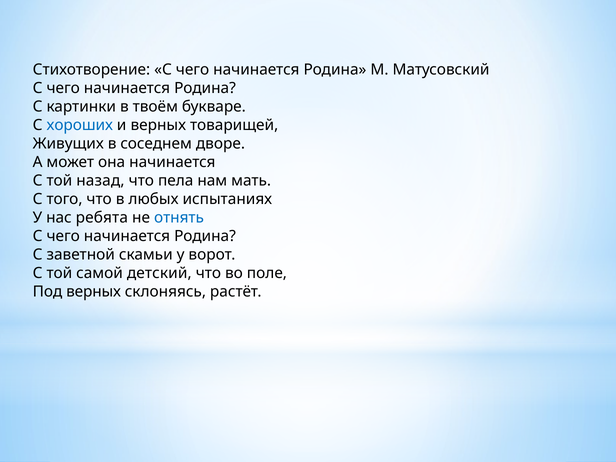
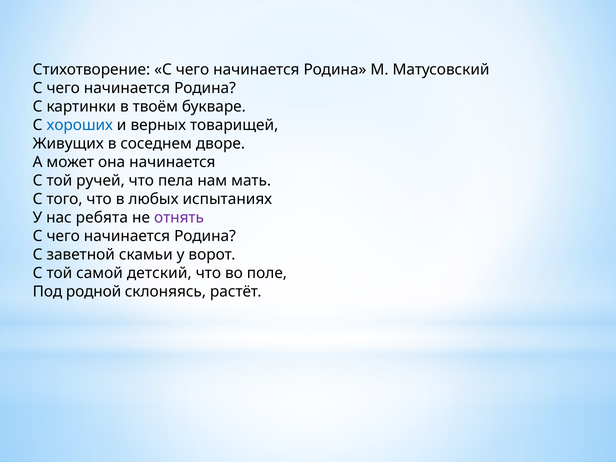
назад: назад -> ручей (100, 181)
отнять colour: blue -> purple (179, 218)
Под верных: верных -> родной (94, 291)
